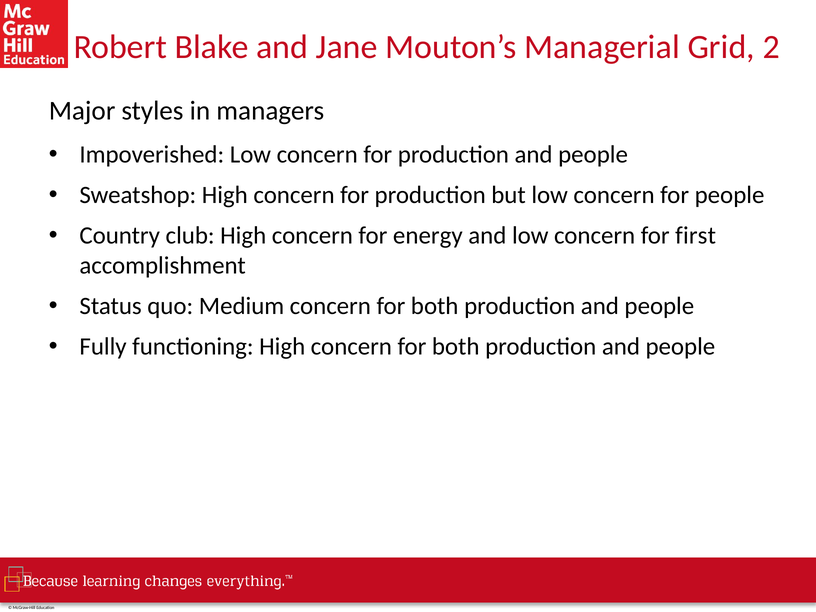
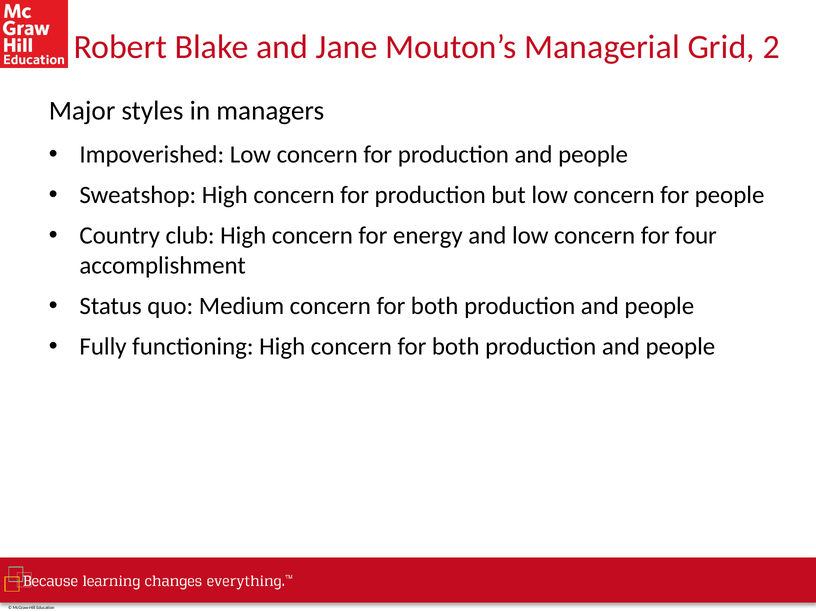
first: first -> four (696, 236)
